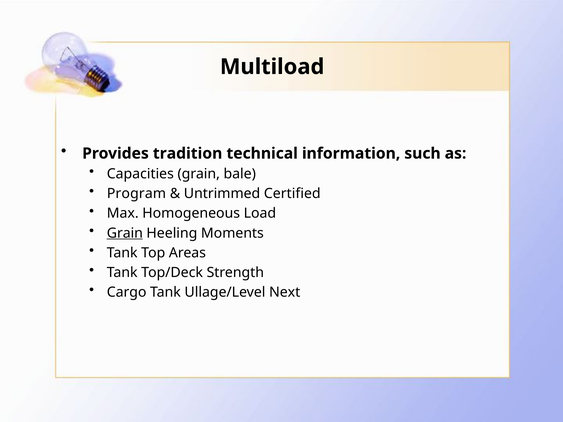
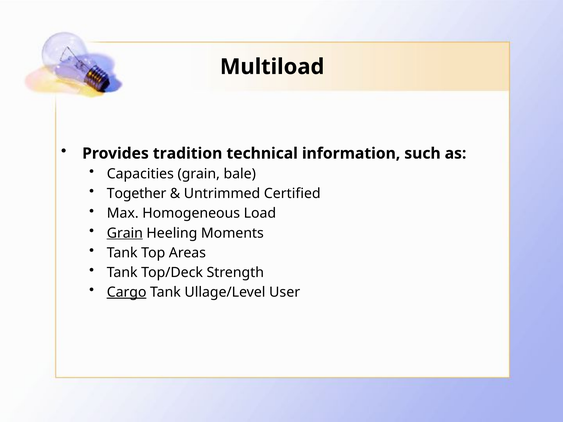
Program: Program -> Together (137, 194)
Cargo underline: none -> present (127, 292)
Next: Next -> User (285, 292)
